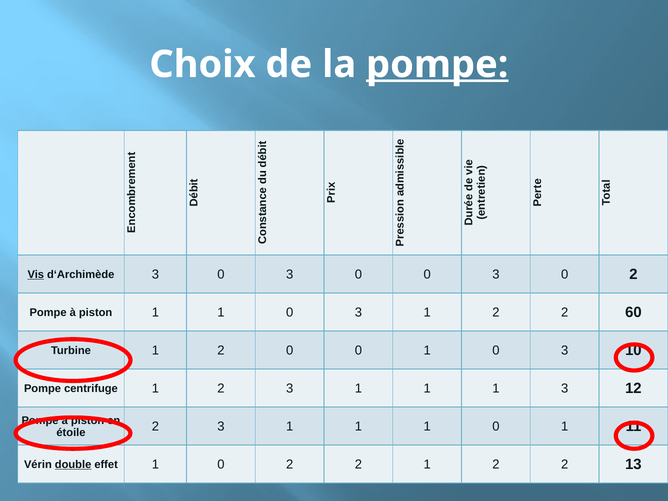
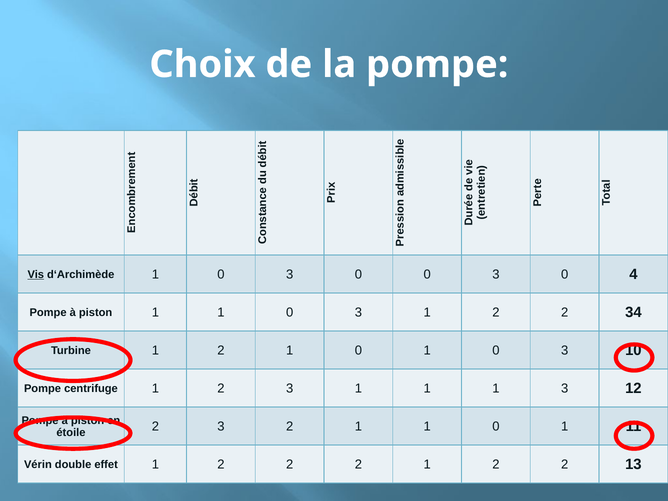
pompe underline: present -> none (437, 64)
d‘Archimède 3: 3 -> 1 (155, 274)
3 0 2: 2 -> 4 (633, 274)
60: 60 -> 34 (633, 312)
1 2 0: 0 -> 1 (290, 351)
étoile 2 3 1: 1 -> 2 (290, 427)
double underline: present -> none (73, 465)
effet 1 0: 0 -> 2 (221, 465)
